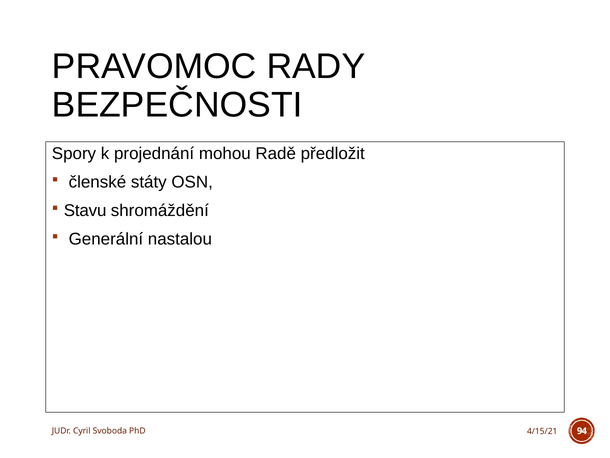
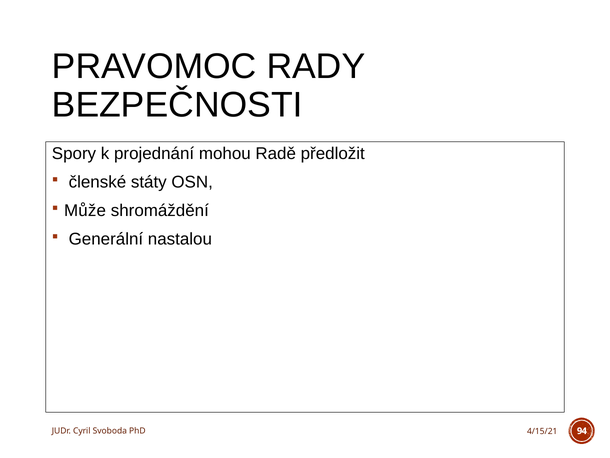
Stavu: Stavu -> Může (85, 211)
